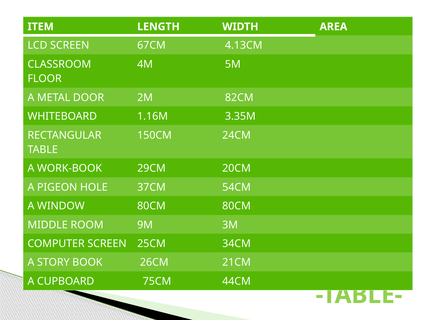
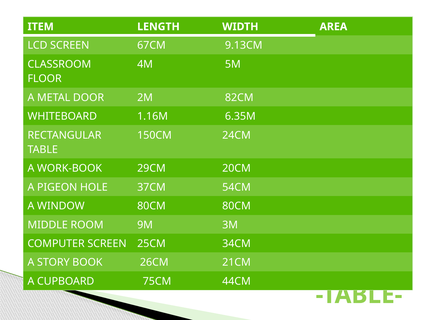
4.13CM: 4.13CM -> 9.13CM (244, 45)
3.35M: 3.35M -> 6.35M (240, 116)
